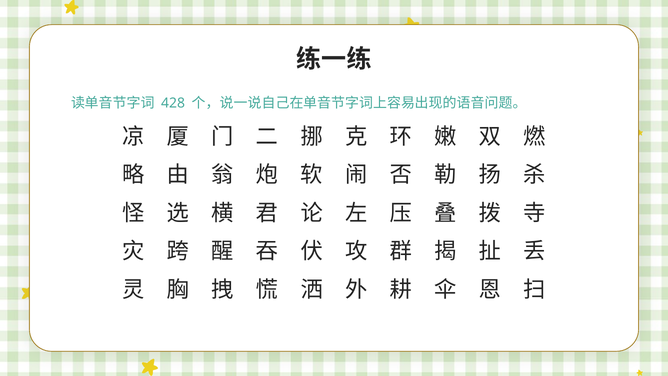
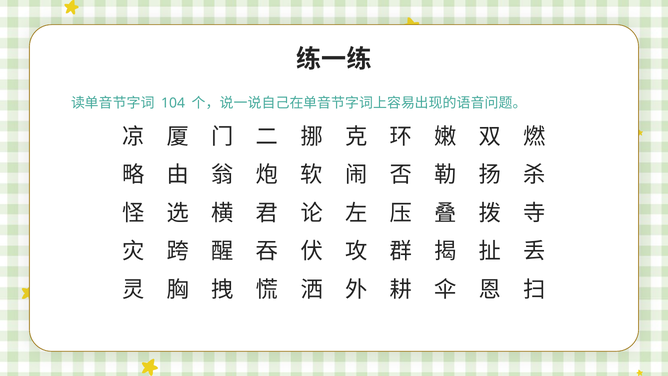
428: 428 -> 104 (173, 103)
